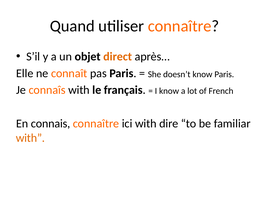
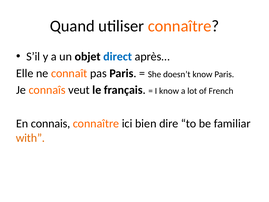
direct colour: orange -> blue (118, 56)
connaîs with: with -> veut (79, 90)
ici with: with -> bien (146, 123)
